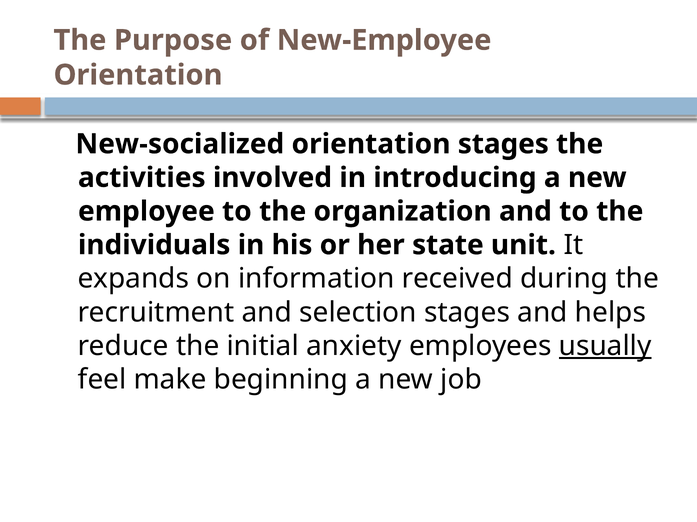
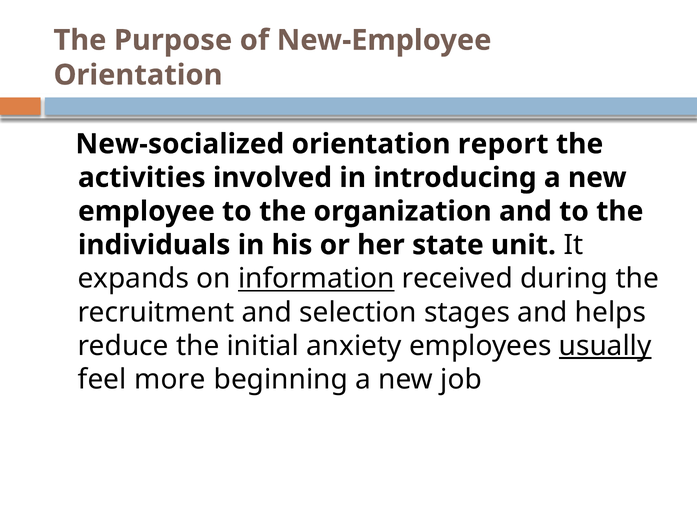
orientation stages: stages -> report (503, 144)
information underline: none -> present (316, 279)
make: make -> more (170, 380)
